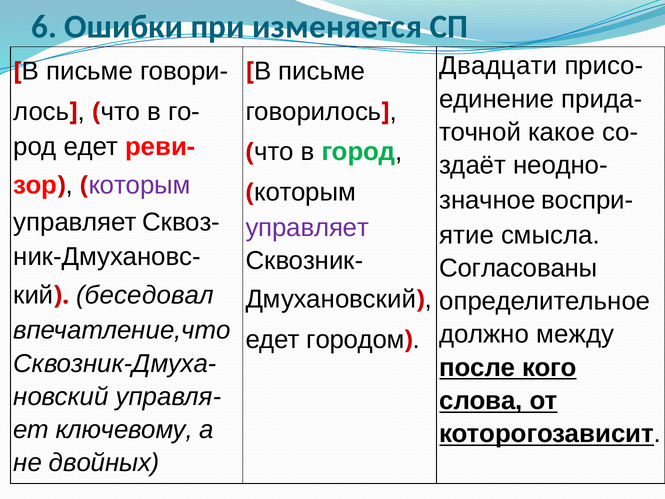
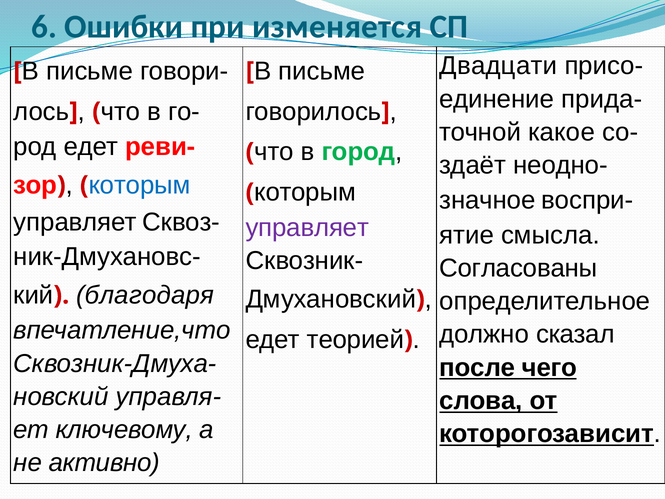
которым colour: purple -> blue (140, 185)
беседовал: беседовал -> благодаря (145, 295)
между: между -> сказал (575, 334)
городом: городом -> теорией (355, 339)
кого: кого -> чего (549, 367)
двойных: двойных -> активно (104, 463)
